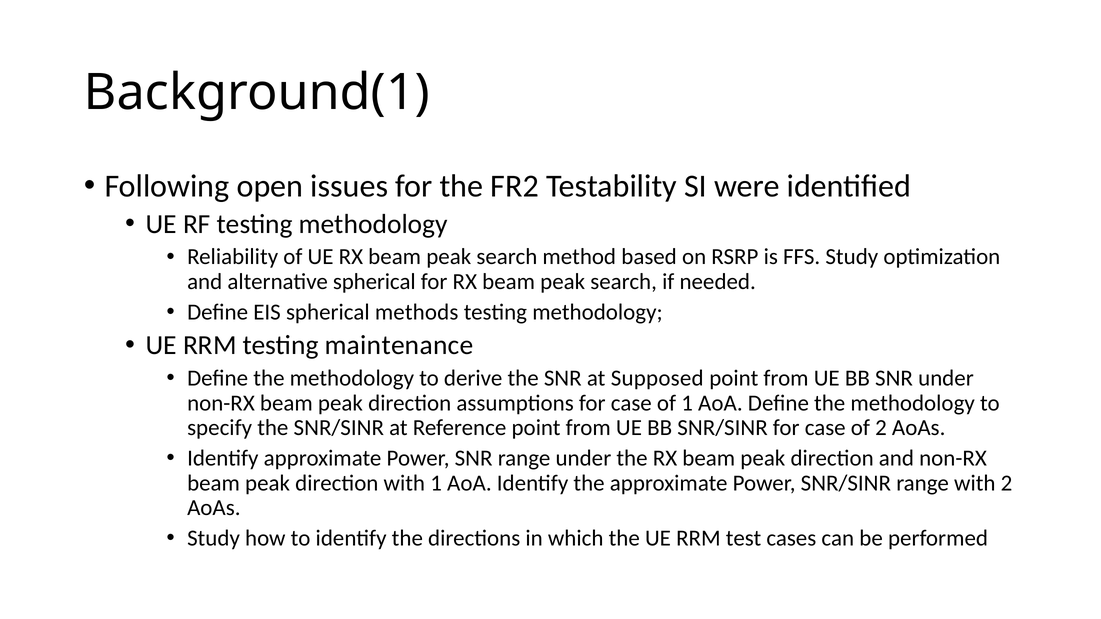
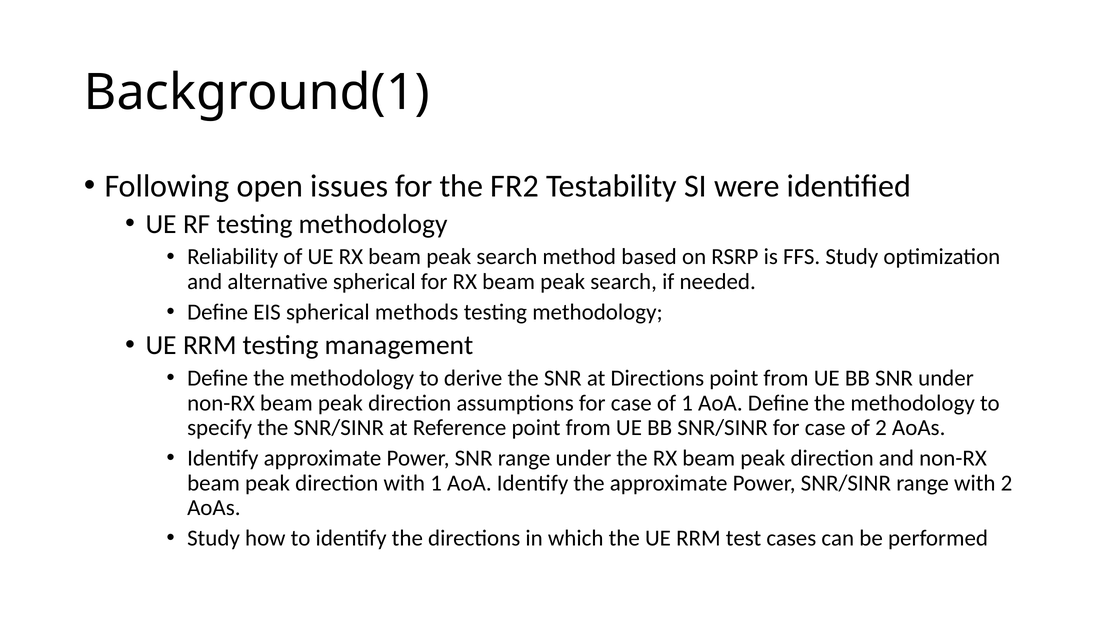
maintenance: maintenance -> management (399, 345)
at Supposed: Supposed -> Directions (657, 378)
